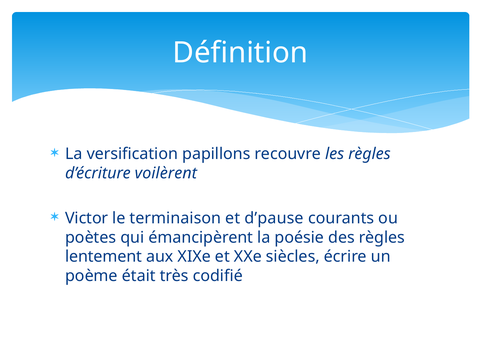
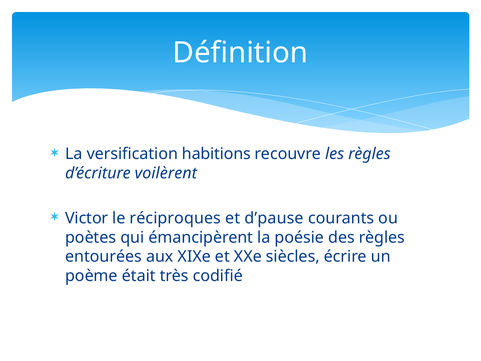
papillons: papillons -> habitions (216, 154)
terminaison: terminaison -> réciproques (175, 218)
lentement: lentement -> entourées (103, 256)
